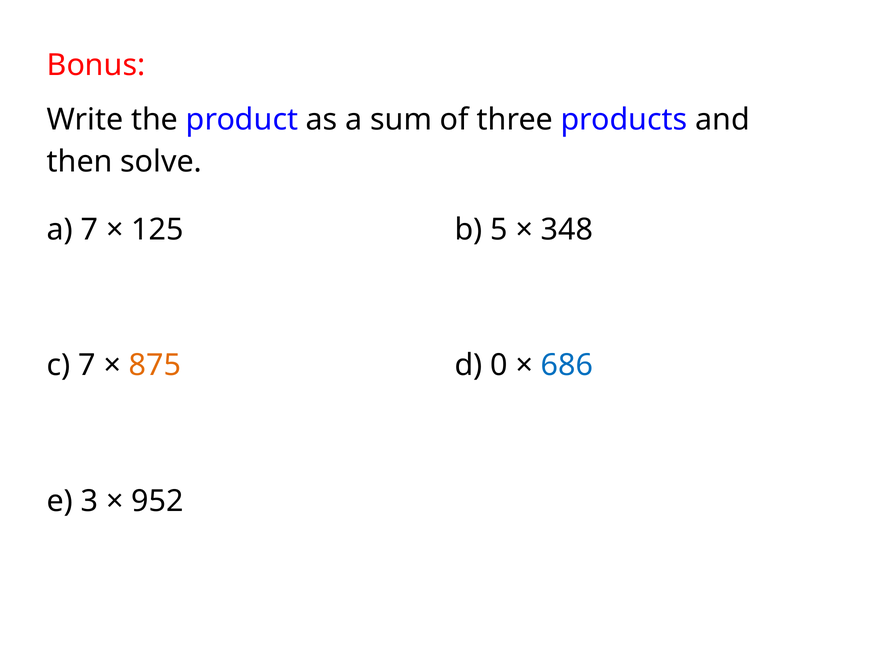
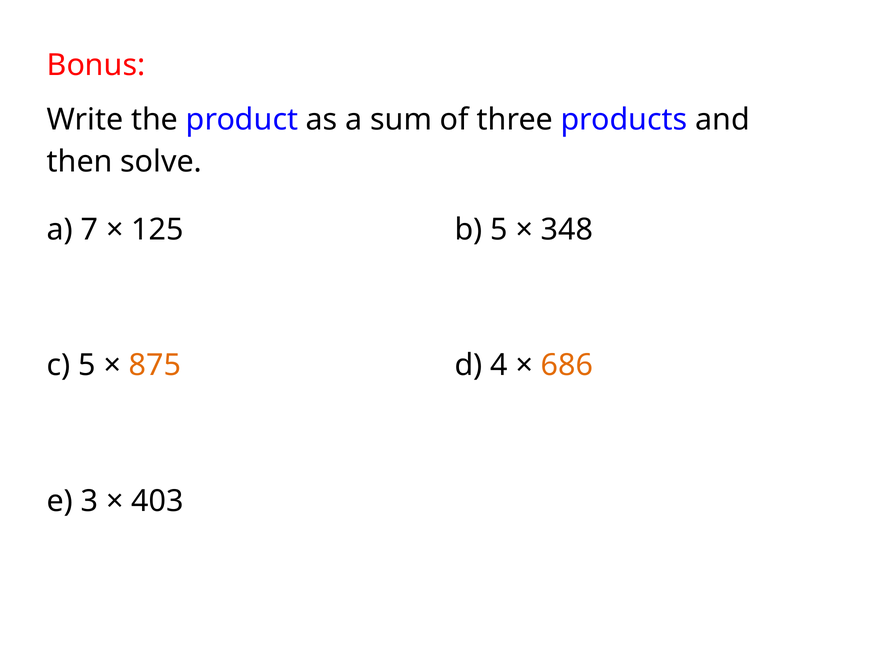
c 7: 7 -> 5 (87, 366)
0: 0 -> 4 (499, 366)
686 colour: blue -> orange (567, 366)
952: 952 -> 403 (158, 502)
